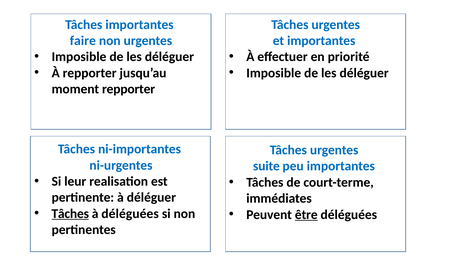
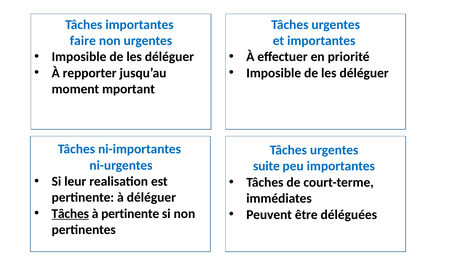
moment repporter: repporter -> mportant (129, 89)
à déléguées: déléguées -> pertinente (130, 214)
être underline: present -> none (306, 215)
